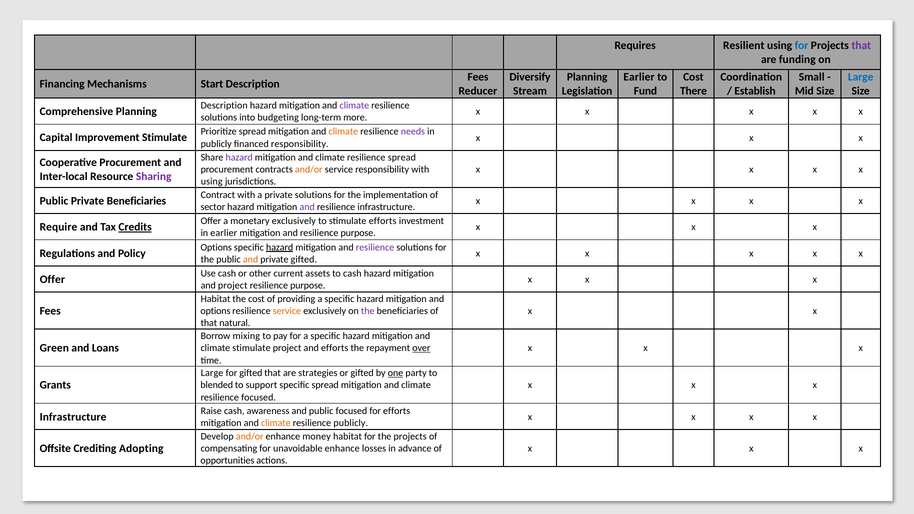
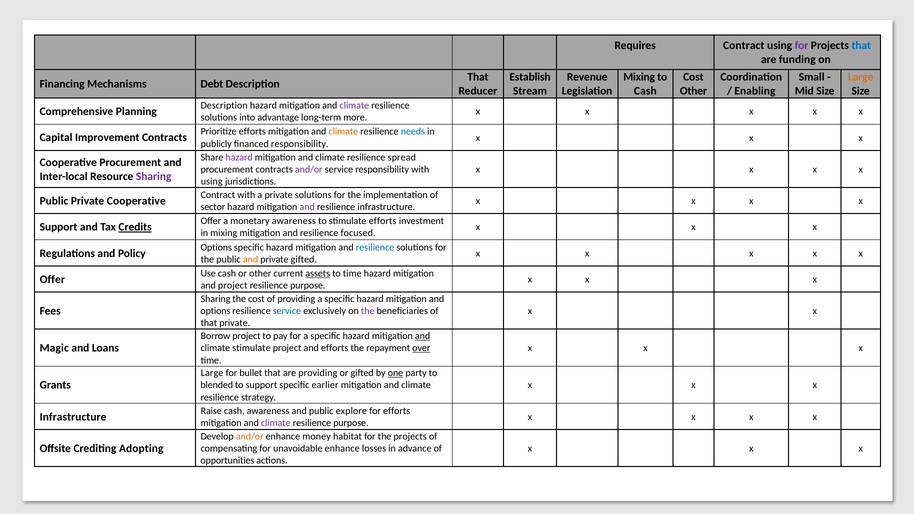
Requires Resilient: Resilient -> Contract (744, 45)
for colour: blue -> purple (802, 45)
that colour: purple -> blue (861, 45)
Fees: Fees -> That (478, 77)
Diversify: Diversify -> Establish (530, 77)
Planning: Planning -> Revenue (587, 77)
Earlier: Earlier -> Mixing (639, 77)
Large colour: blue -> orange (861, 77)
Start: Start -> Debt (212, 84)
Fund: Fund -> Cash (645, 91)
There: There -> Other (693, 91)
Establish: Establish -> Enabling (755, 91)
budgeting: budgeting -> advantage (278, 118)
Prioritize spread: spread -> efforts (252, 132)
needs colour: purple -> blue (413, 132)
Improvement Stimulate: Stimulate -> Contracts (165, 138)
and/or colour: orange -> purple (309, 169)
Private Beneficiaries: Beneficiaries -> Cooperative (136, 201)
monetary exclusively: exclusively -> awareness (294, 221)
Require: Require -> Support (59, 227)
in earlier: earlier -> mixing (224, 233)
and resilience purpose: purpose -> focused (358, 233)
hazard underline: present -> none (280, 247)
resilience colour: purple -> blue (375, 247)
assets underline: none -> present (318, 273)
to cash: cash -> time (352, 273)
Habitat: Habitat -> Sharing (216, 299)
service colour: orange -> blue (287, 311)
that natural: natural -> private (235, 323)
Borrow mixing: mixing -> project (246, 336)
and underline: none -> present (423, 336)
Green: Green -> Magic (54, 348)
for gifted: gifted -> bullet (251, 373)
are strategies: strategies -> providing (318, 373)
specific spread: spread -> earlier (325, 385)
resilience focused: focused -> strategy (259, 397)
public focused: focused -> explore (351, 411)
climate colour: orange -> purple (276, 423)
publicly: publicly -> purpose (351, 423)
